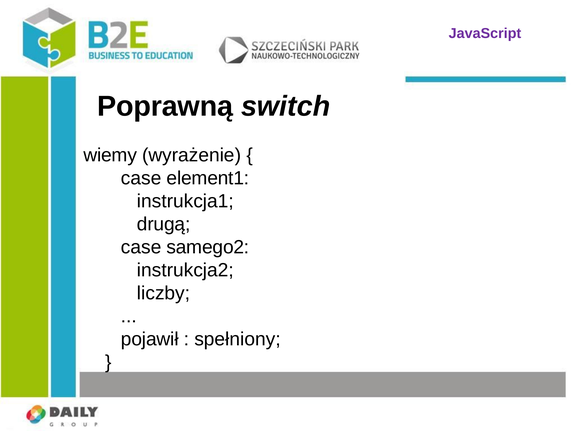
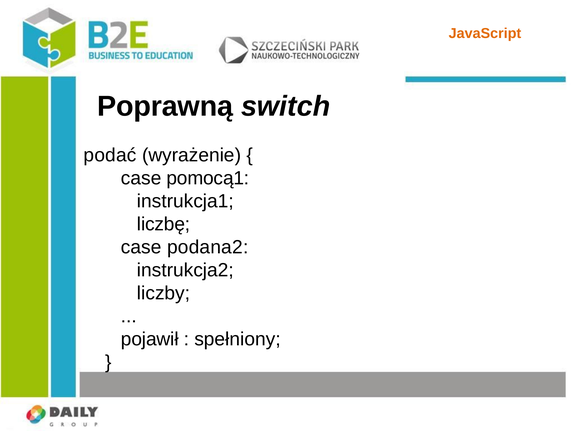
JavaScript colour: purple -> orange (485, 33)
wiemy: wiemy -> podać (110, 155)
element1: element1 -> pomocą1 (208, 178)
drugą: drugą -> liczbę (164, 224)
samego2: samego2 -> podana2 (208, 247)
